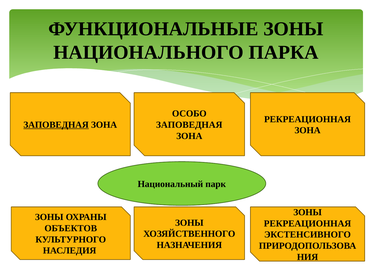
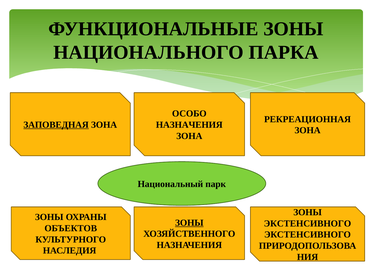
ЗАПОВЕДНАЯ: ЗАПОВЕДНАЯ -> НАЗНАЧЕНИЯ (189, 125)
ЗОНЫ underline: none -> present (189, 223)
РЕКРЕАЦИОННАЯ: РЕКРЕАЦИОННАЯ -> ЭКСТЕНСИВНОГО (308, 223)
